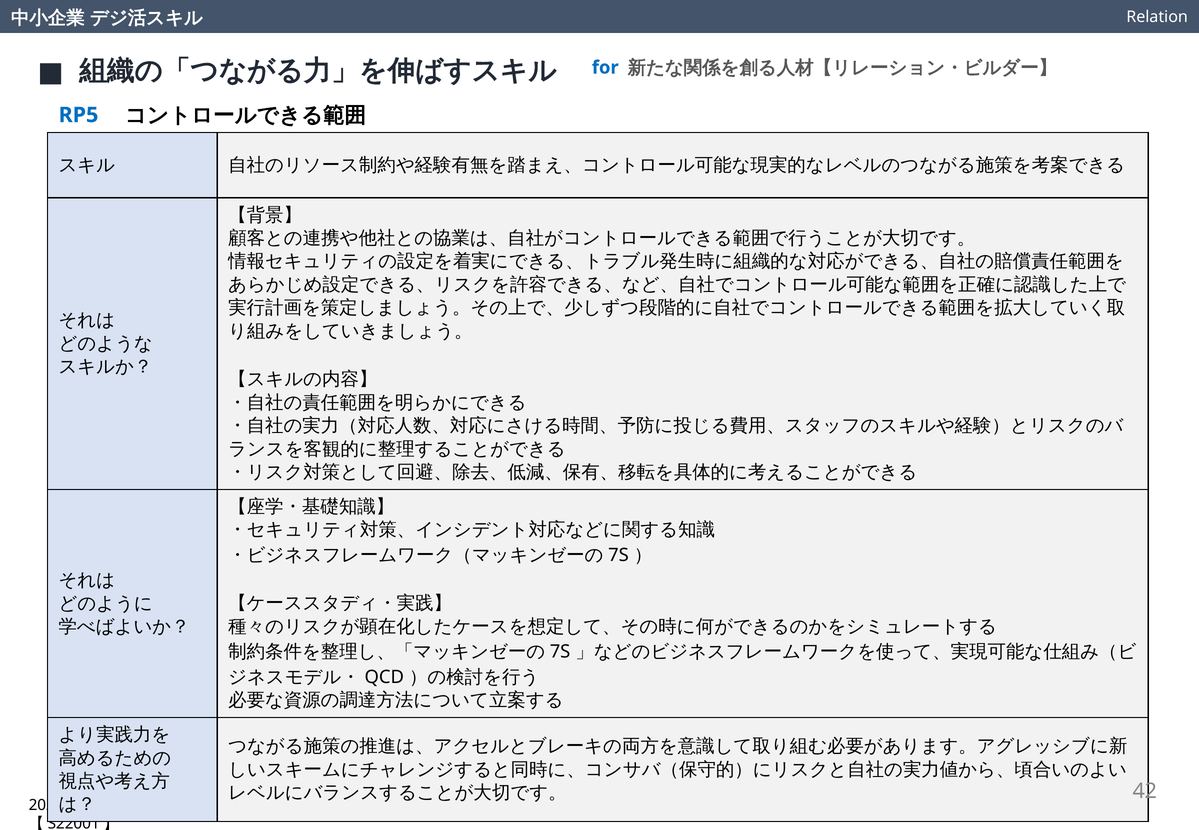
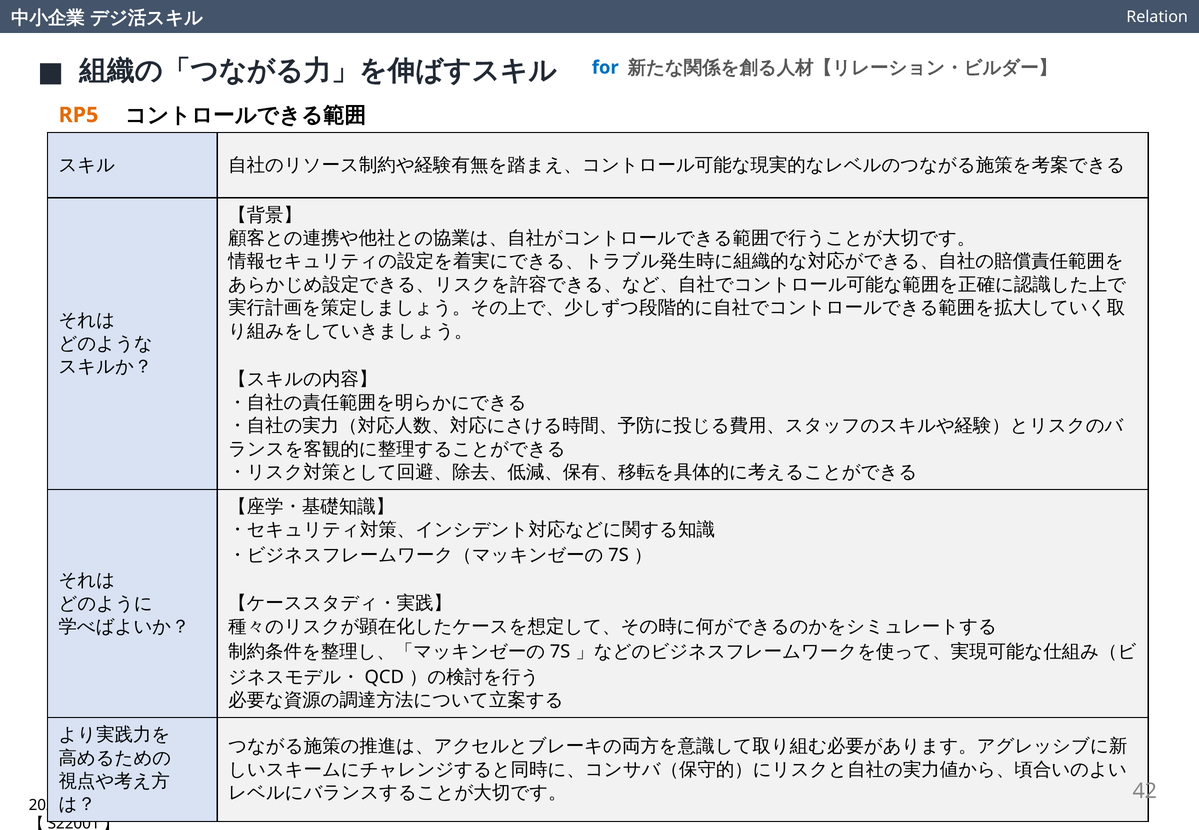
RP5 colour: blue -> orange (78, 115)
